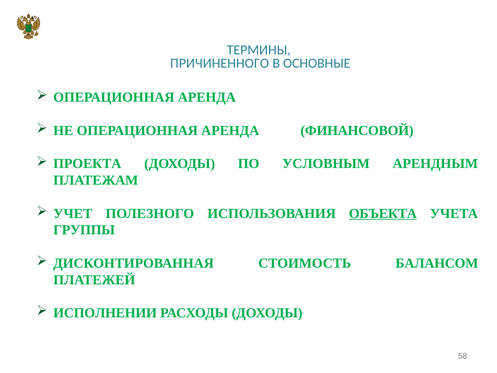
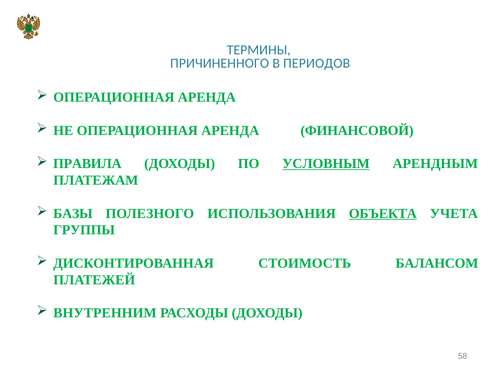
ОСНОВНЫЕ: ОСНОВНЫЕ -> ПЕРИОДОВ (317, 63)
ПРОЕКТА: ПРОЕКТА -> ПРАВИЛА (87, 164)
УСЛОВНЫМ underline: none -> present (326, 164)
УЧЕТ: УЧЕТ -> БАЗЫ (73, 213)
ИСПОЛНЕНИИ: ИСПОЛНЕНИИ -> ВНУТРЕННИМ (105, 313)
